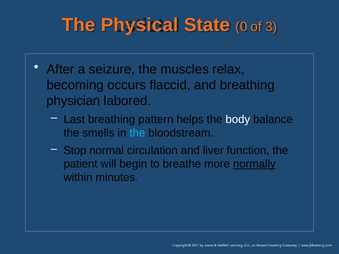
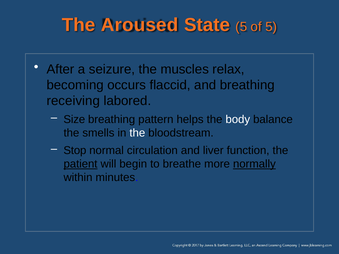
Physical: Physical -> Aroused (140, 25)
State 0: 0 -> 5 (241, 27)
of 3: 3 -> 5 (271, 27)
physician: physician -> receiving (73, 101)
Last: Last -> Size (74, 119)
the colour: light blue -> white (137, 133)
patient underline: none -> present (81, 164)
